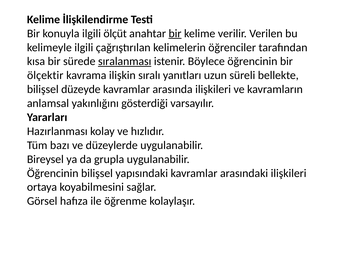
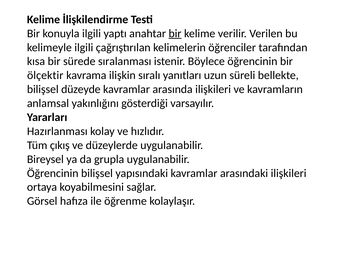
ölçüt: ölçüt -> yaptı (115, 34)
sıralanması underline: present -> none (125, 62)
bazı: bazı -> çıkış (60, 146)
